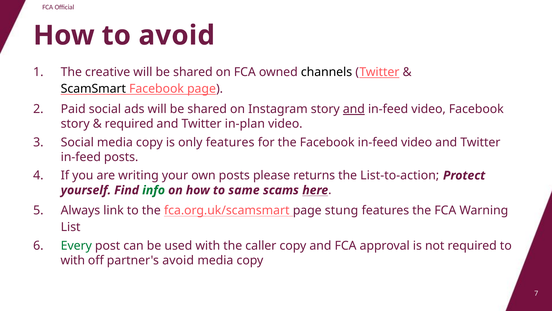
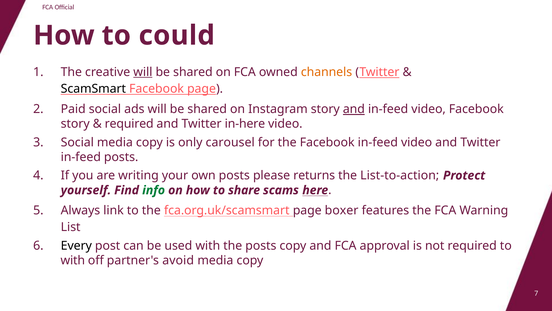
to avoid: avoid -> could (177, 35)
will underline: none -> present (143, 72)
channels colour: black -> orange (327, 72)
in-plan: in-plan -> in-here (245, 124)
only features: features -> carousel (230, 142)
same: same -> share (244, 190)
stung: stung -> boxer (342, 210)
Every colour: green -> black (76, 245)
the caller: caller -> posts (261, 245)
